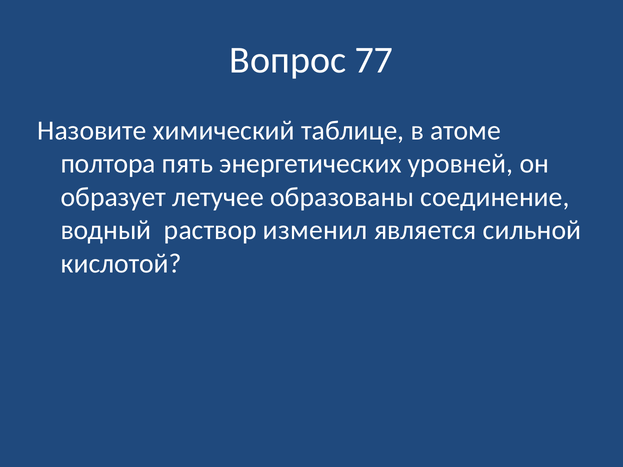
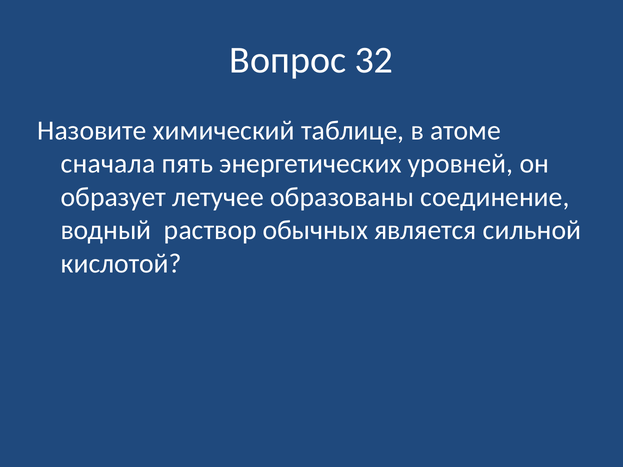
77: 77 -> 32 (374, 60)
полтора: полтора -> сначала (108, 164)
изменил: изменил -> обычных (315, 230)
